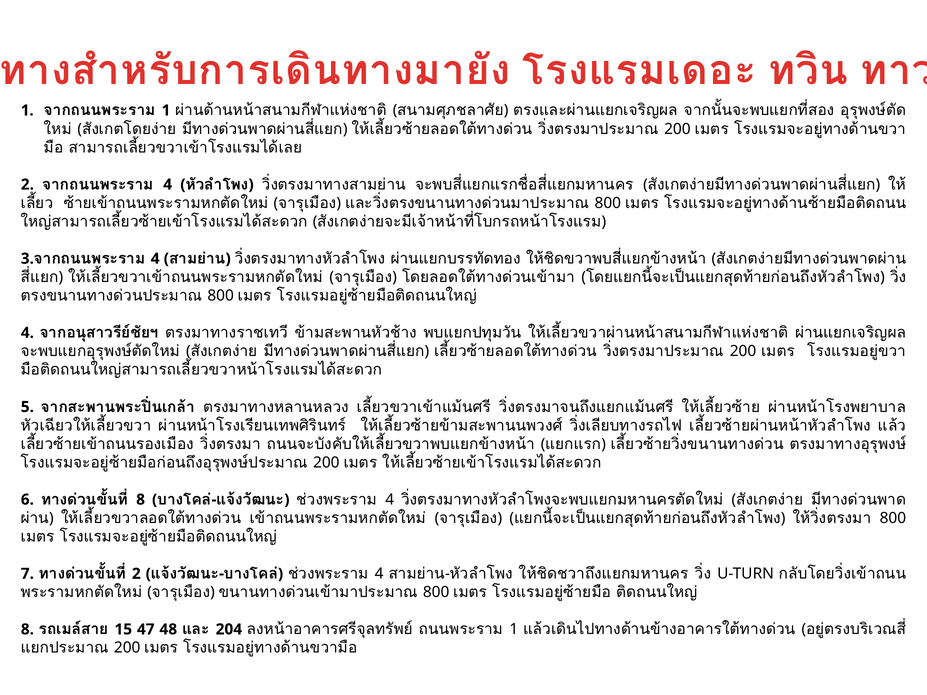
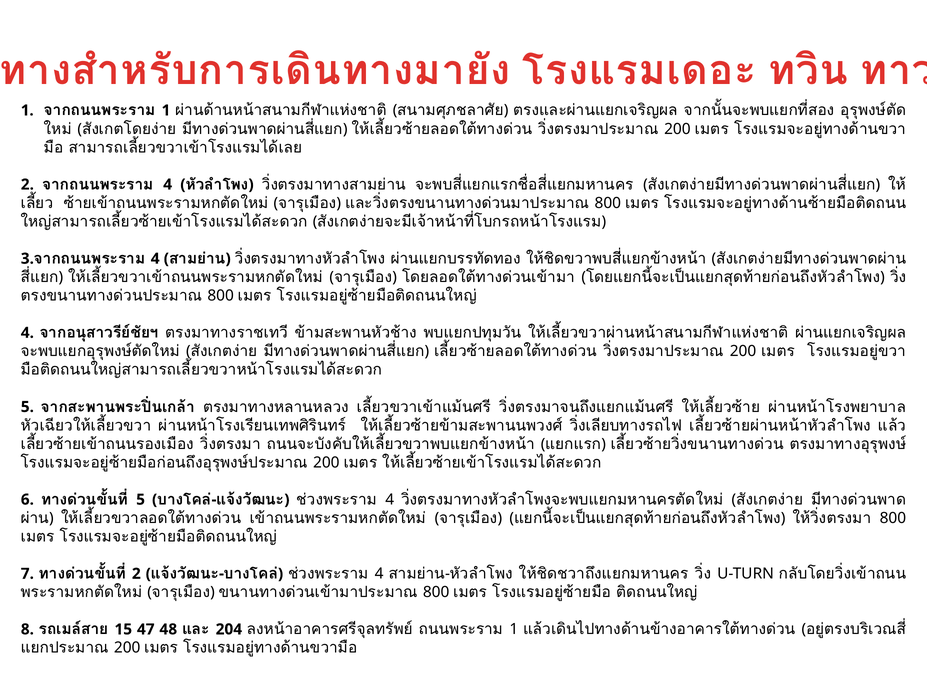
8: 8 -> 5 (141, 500)
